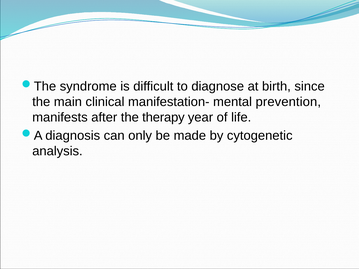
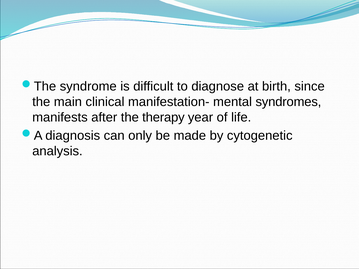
prevention: prevention -> syndromes (288, 102)
